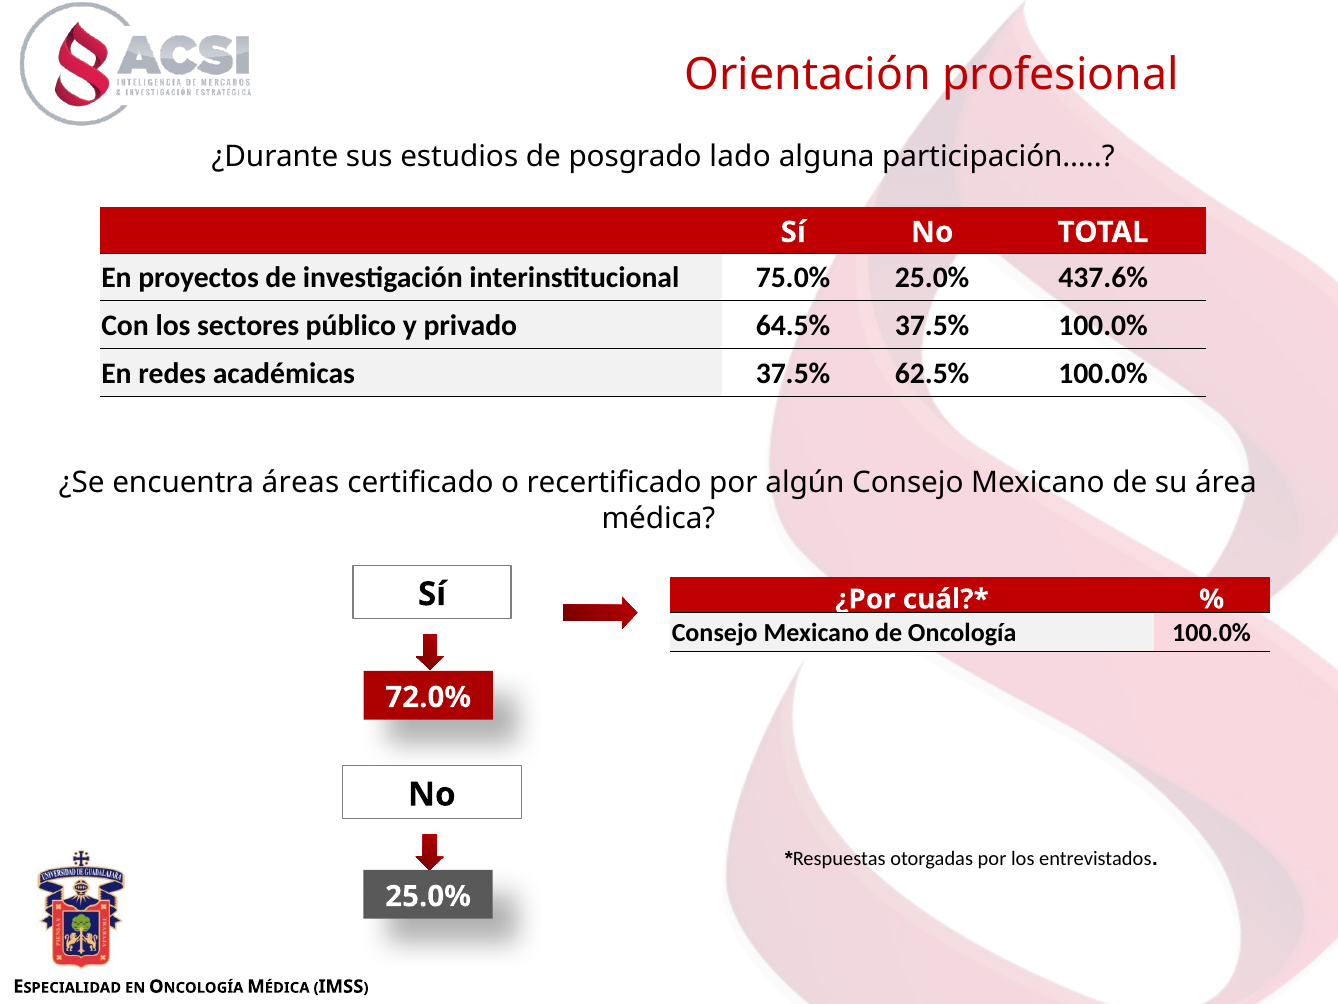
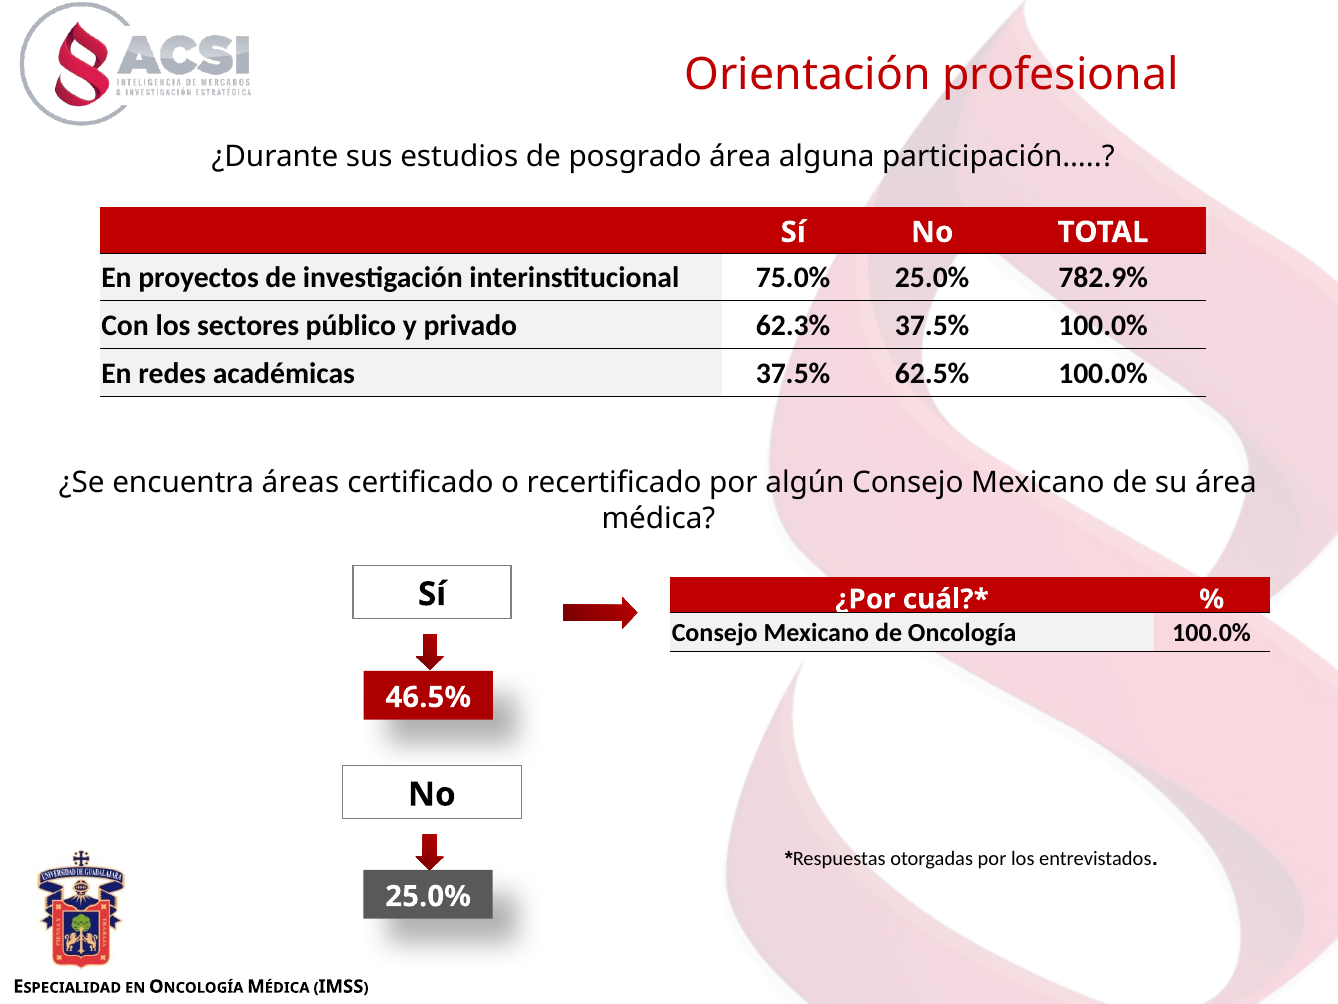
posgrado lado: lado -> área (740, 156)
437.6%: 437.6% -> 782.9% (1103, 278)
64.5%: 64.5% -> 62.3% (793, 326)
72.0%: 72.0% -> 46.5% (428, 697)
